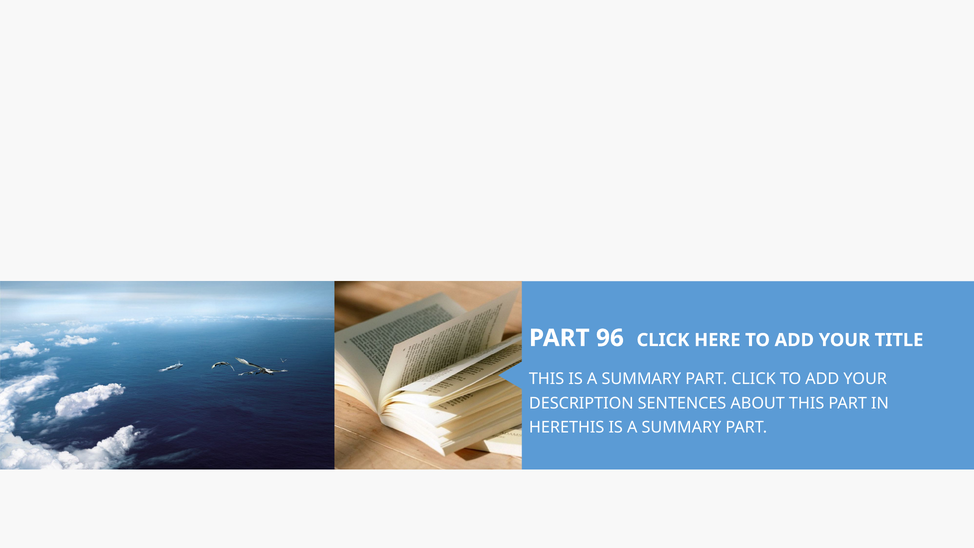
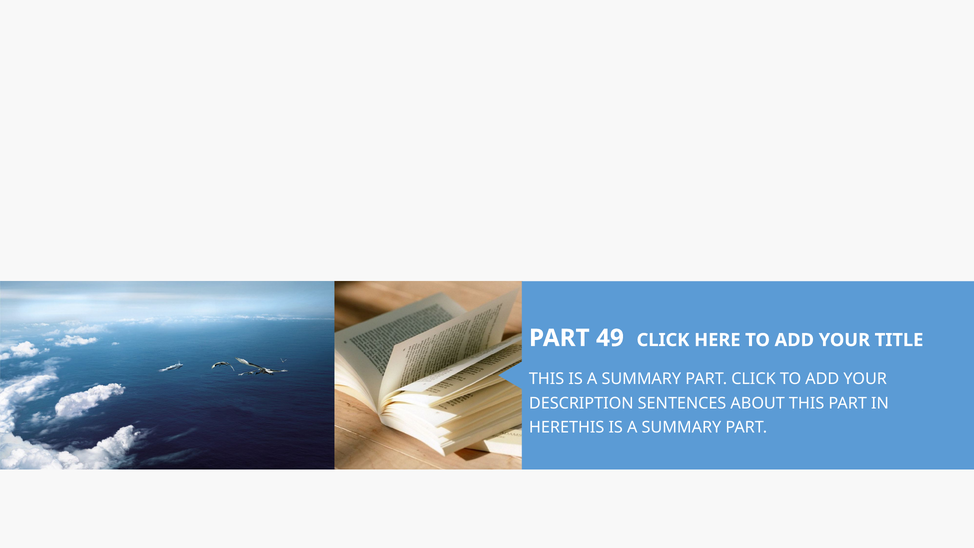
96: 96 -> 49 (610, 338)
